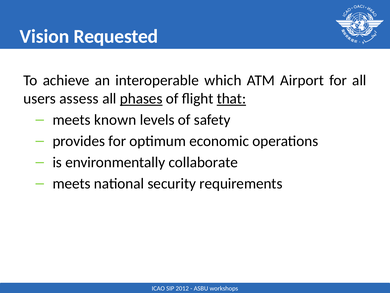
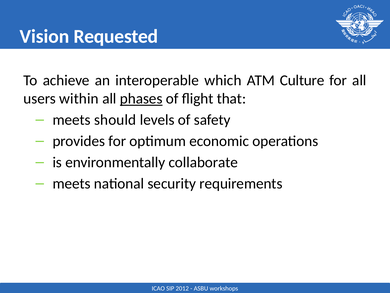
Airport: Airport -> Culture (302, 80)
assess: assess -> within (79, 98)
that underline: present -> none (231, 98)
known: known -> should (115, 120)
